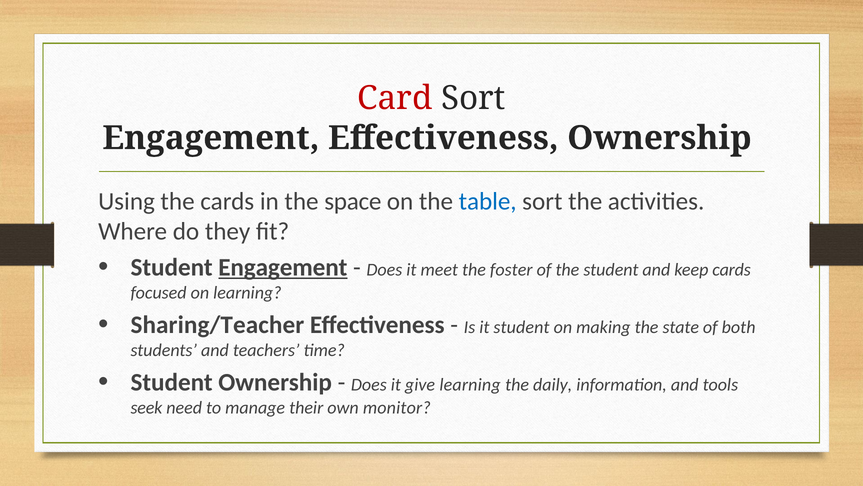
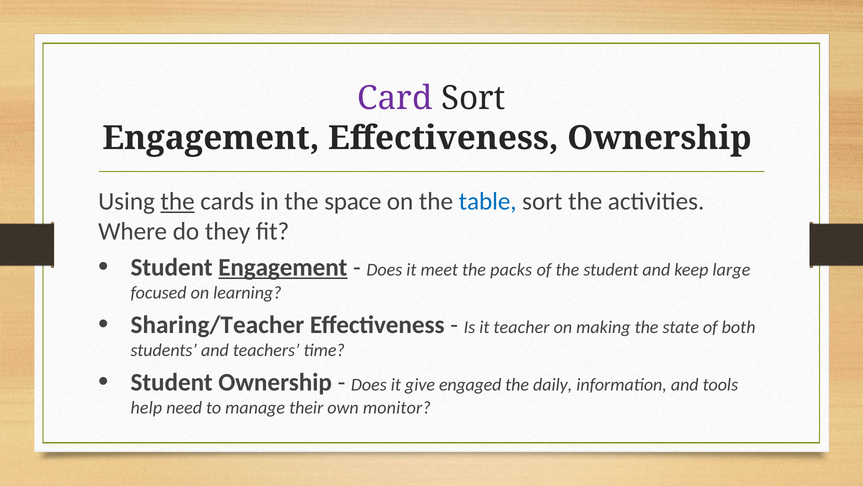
Card colour: red -> purple (395, 98)
the underline: none -> present (178, 201)
foster: foster -> packs (511, 269)
keep cards: cards -> large (731, 269)
it student: student -> teacher (521, 327)
give learning: learning -> engaged (470, 384)
seek: seek -> help (146, 408)
